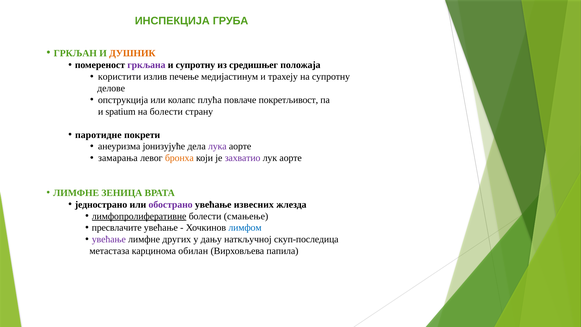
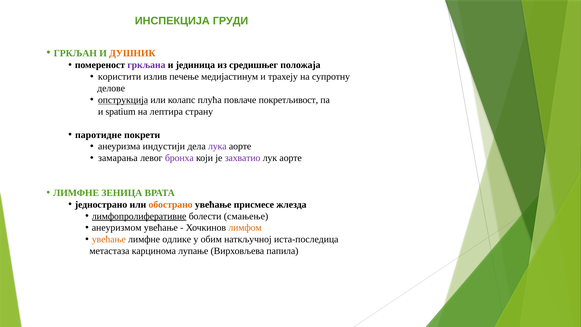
ГРУБА: ГРУБА -> ГРУДИ (230, 21)
и супротну: супротну -> јединица (195, 65)
опструкција underline: none -> present (123, 100)
на болести: болести -> лептира (166, 112)
јонизујуће: јонизујуће -> индустији (164, 146)
бронха colour: orange -> purple (179, 158)
обострано colour: purple -> orange (171, 204)
извесних: извесних -> присмесе (254, 204)
пресвлачите: пресвлачите -> анеуризмом (117, 228)
лимфом colour: blue -> orange (245, 228)
увећање colour: purple -> orange (109, 239)
других: других -> одлике (177, 239)
дању: дању -> обим (211, 239)
скуп-последица: скуп-последица -> иста-последица (306, 239)
обилан: обилан -> лупање (193, 251)
